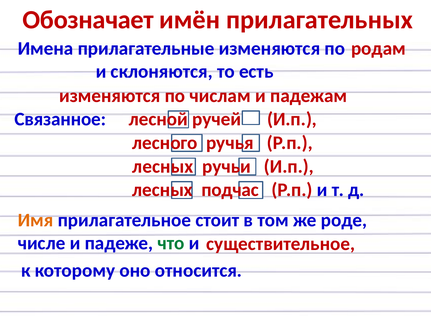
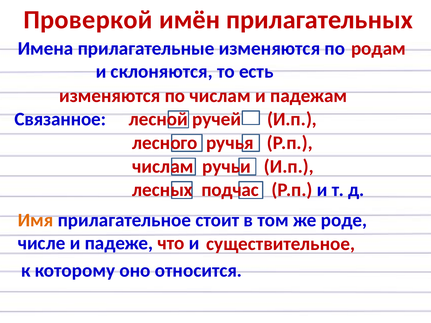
Обозначает: Обозначает -> Проверкой (88, 20)
лесных: лесных -> числам (163, 166)
что colour: green -> red (171, 243)
